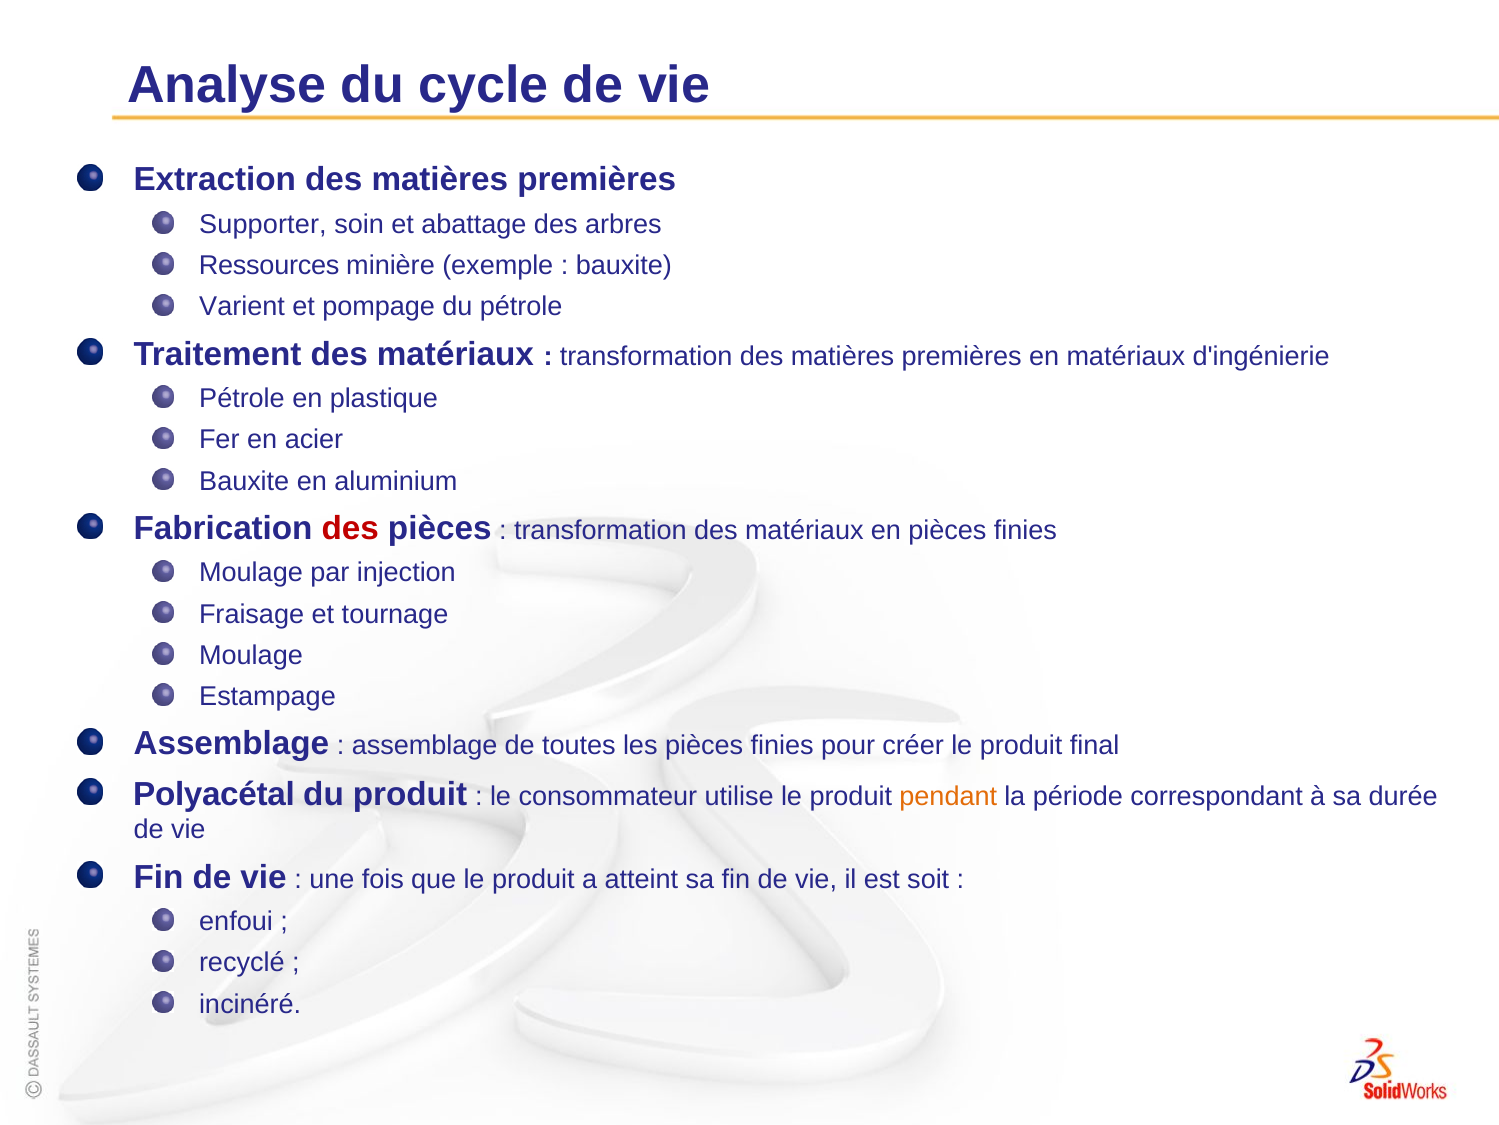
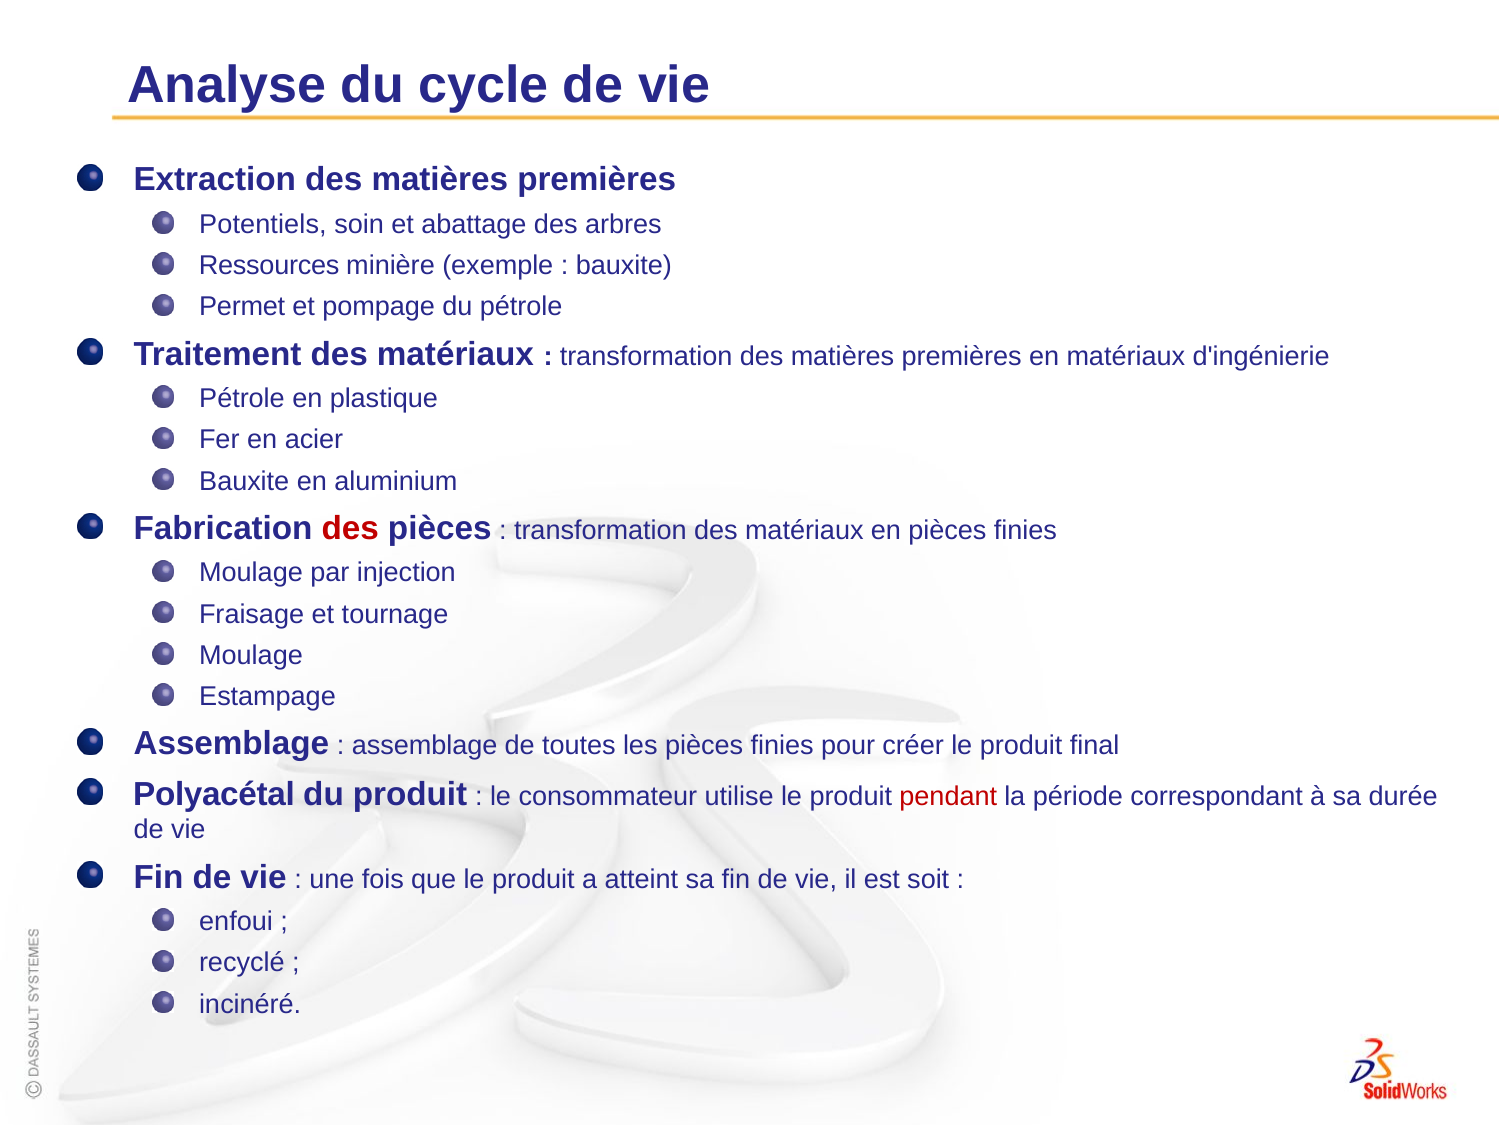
Supporter: Supporter -> Potentiels (263, 224)
Varient: Varient -> Permet (242, 307)
pendant colour: orange -> red (948, 796)
